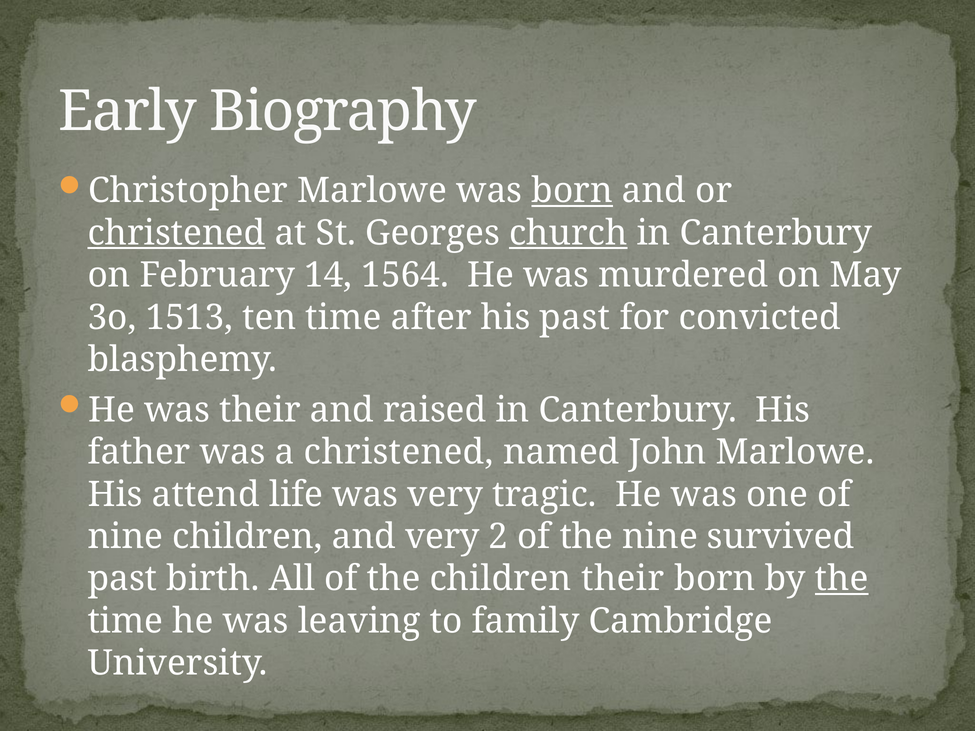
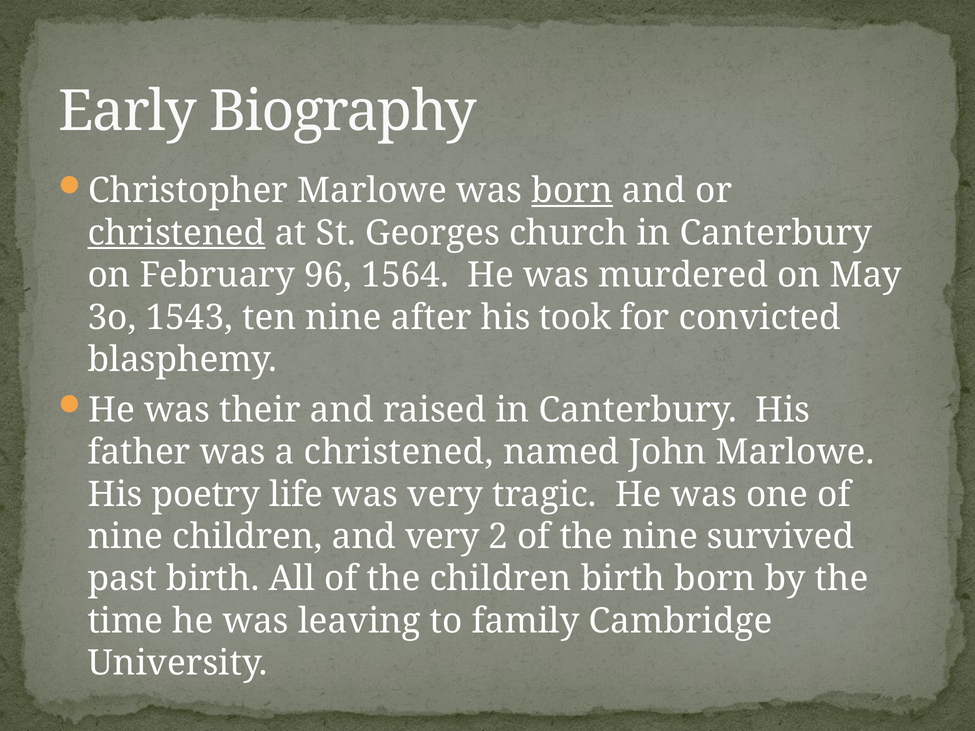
church underline: present -> none (568, 233)
14: 14 -> 96 (328, 275)
1513: 1513 -> 1543 (189, 318)
ten time: time -> nine (343, 318)
his past: past -> took (575, 318)
attend: attend -> poetry (206, 495)
children their: their -> birth (623, 579)
the underline: present -> none (842, 579)
